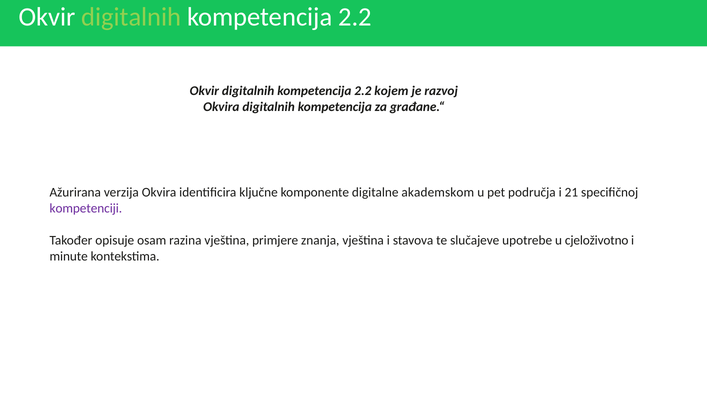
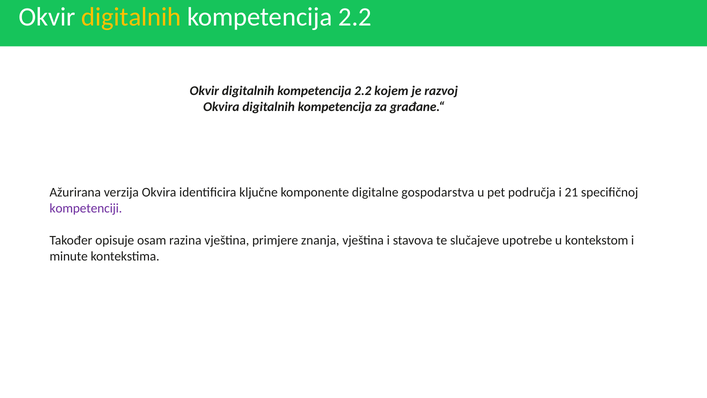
digitalnih colour: light green -> yellow (131, 17)
akademskom: akademskom -> gospodarstva (438, 192)
cjeloživotno: cjeloživotno -> kontekstom (597, 240)
